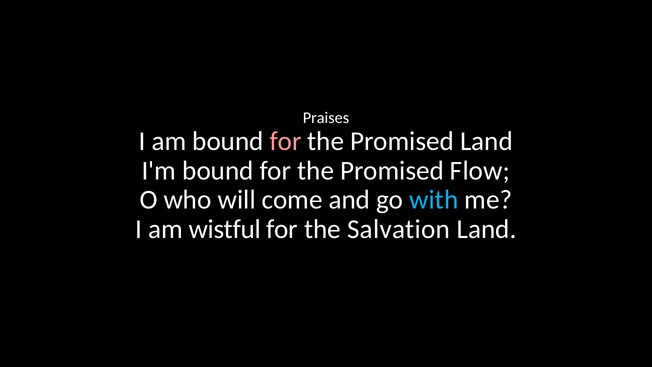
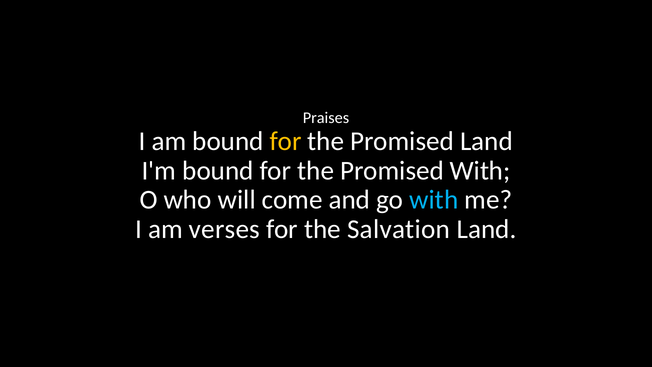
for colour: pink -> yellow (286, 141)
Promised Flow: Flow -> With (480, 171)
wistful: wistful -> verses (225, 229)
